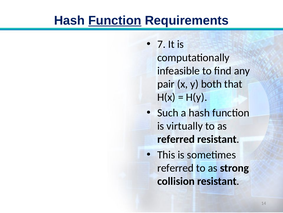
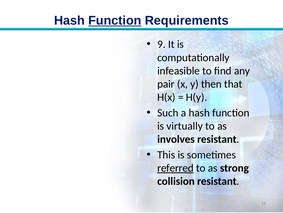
7: 7 -> 9 (161, 44)
both: both -> then (211, 84)
referred: referred -> involves (176, 139)
referred underline: none -> present (175, 167)
